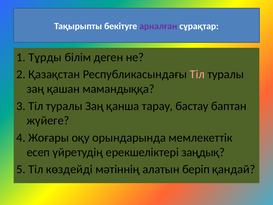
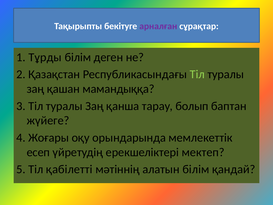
Тіл colour: pink -> light green (197, 74)
бастау: бастау -> болып (192, 106)
заңдық: заңдық -> мектеп (203, 152)
көздейді: көздейді -> қабілетті (69, 169)
алатын беріп: беріп -> білім (196, 169)
